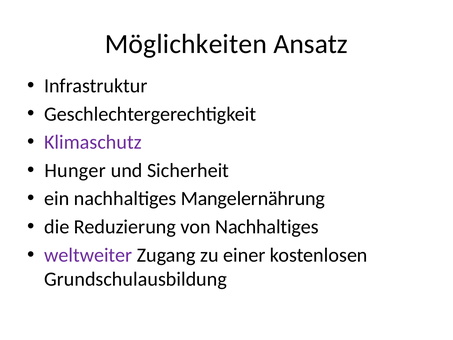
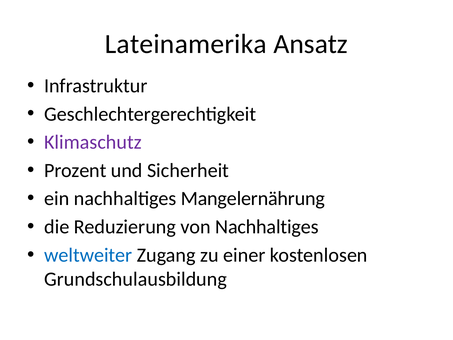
Möglichkeiten: Möglichkeiten -> Lateinamerika (186, 44)
Hunger: Hunger -> Prozent (75, 170)
weltweiter colour: purple -> blue (88, 255)
